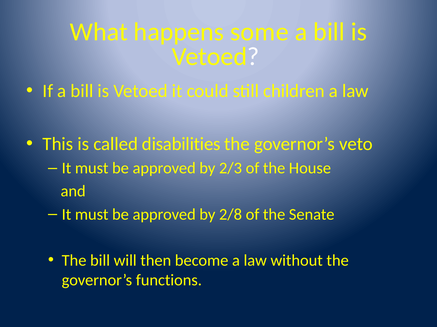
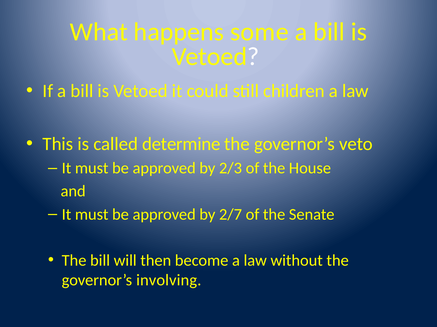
disabilities: disabilities -> determine (181, 144)
2/8: 2/8 -> 2/7 (231, 215)
functions: functions -> involving (169, 281)
